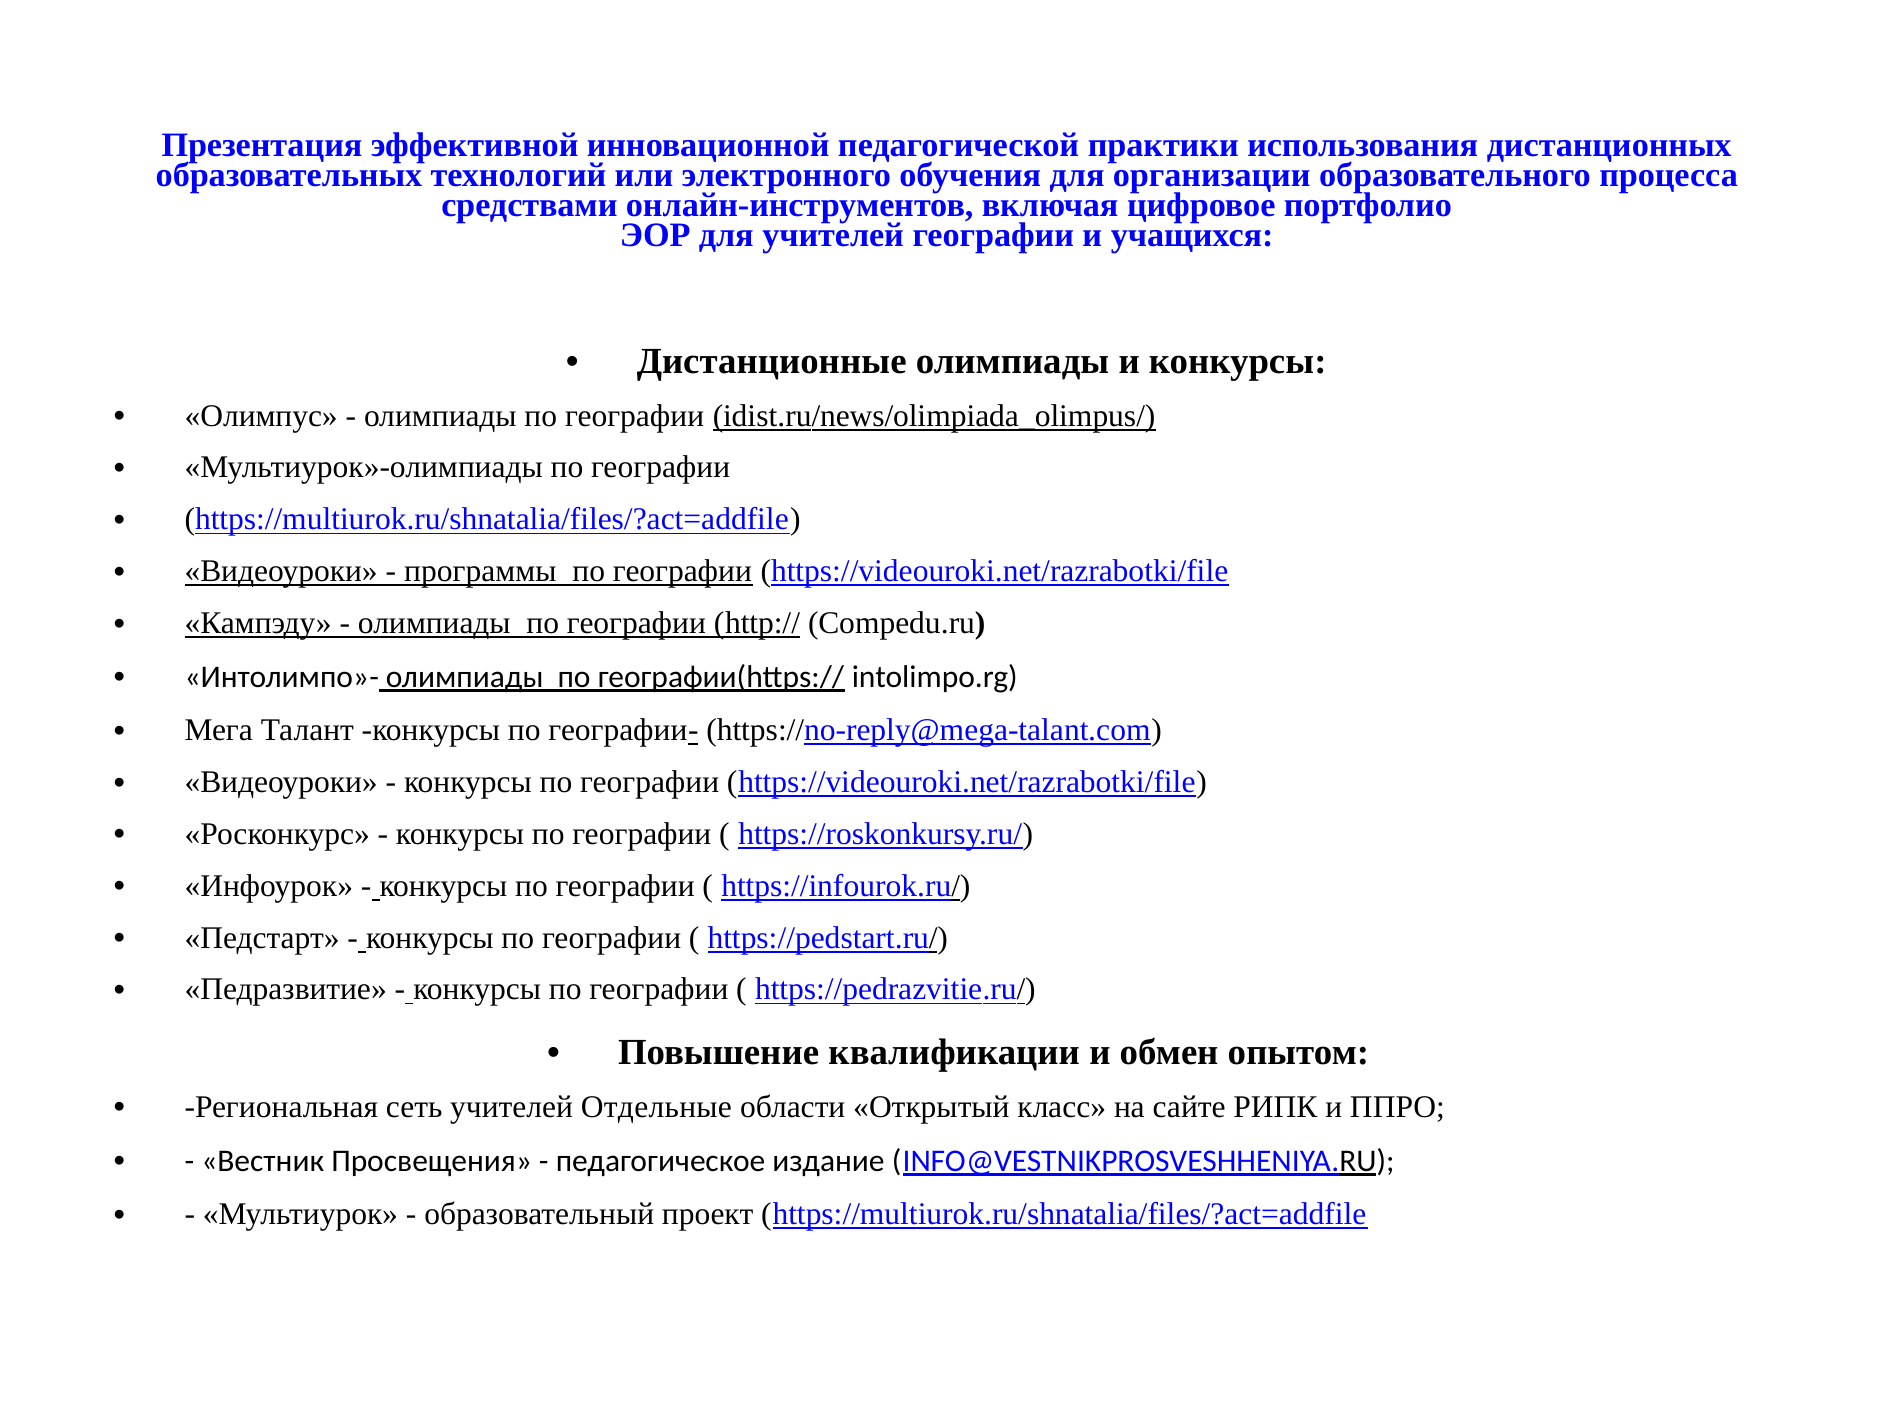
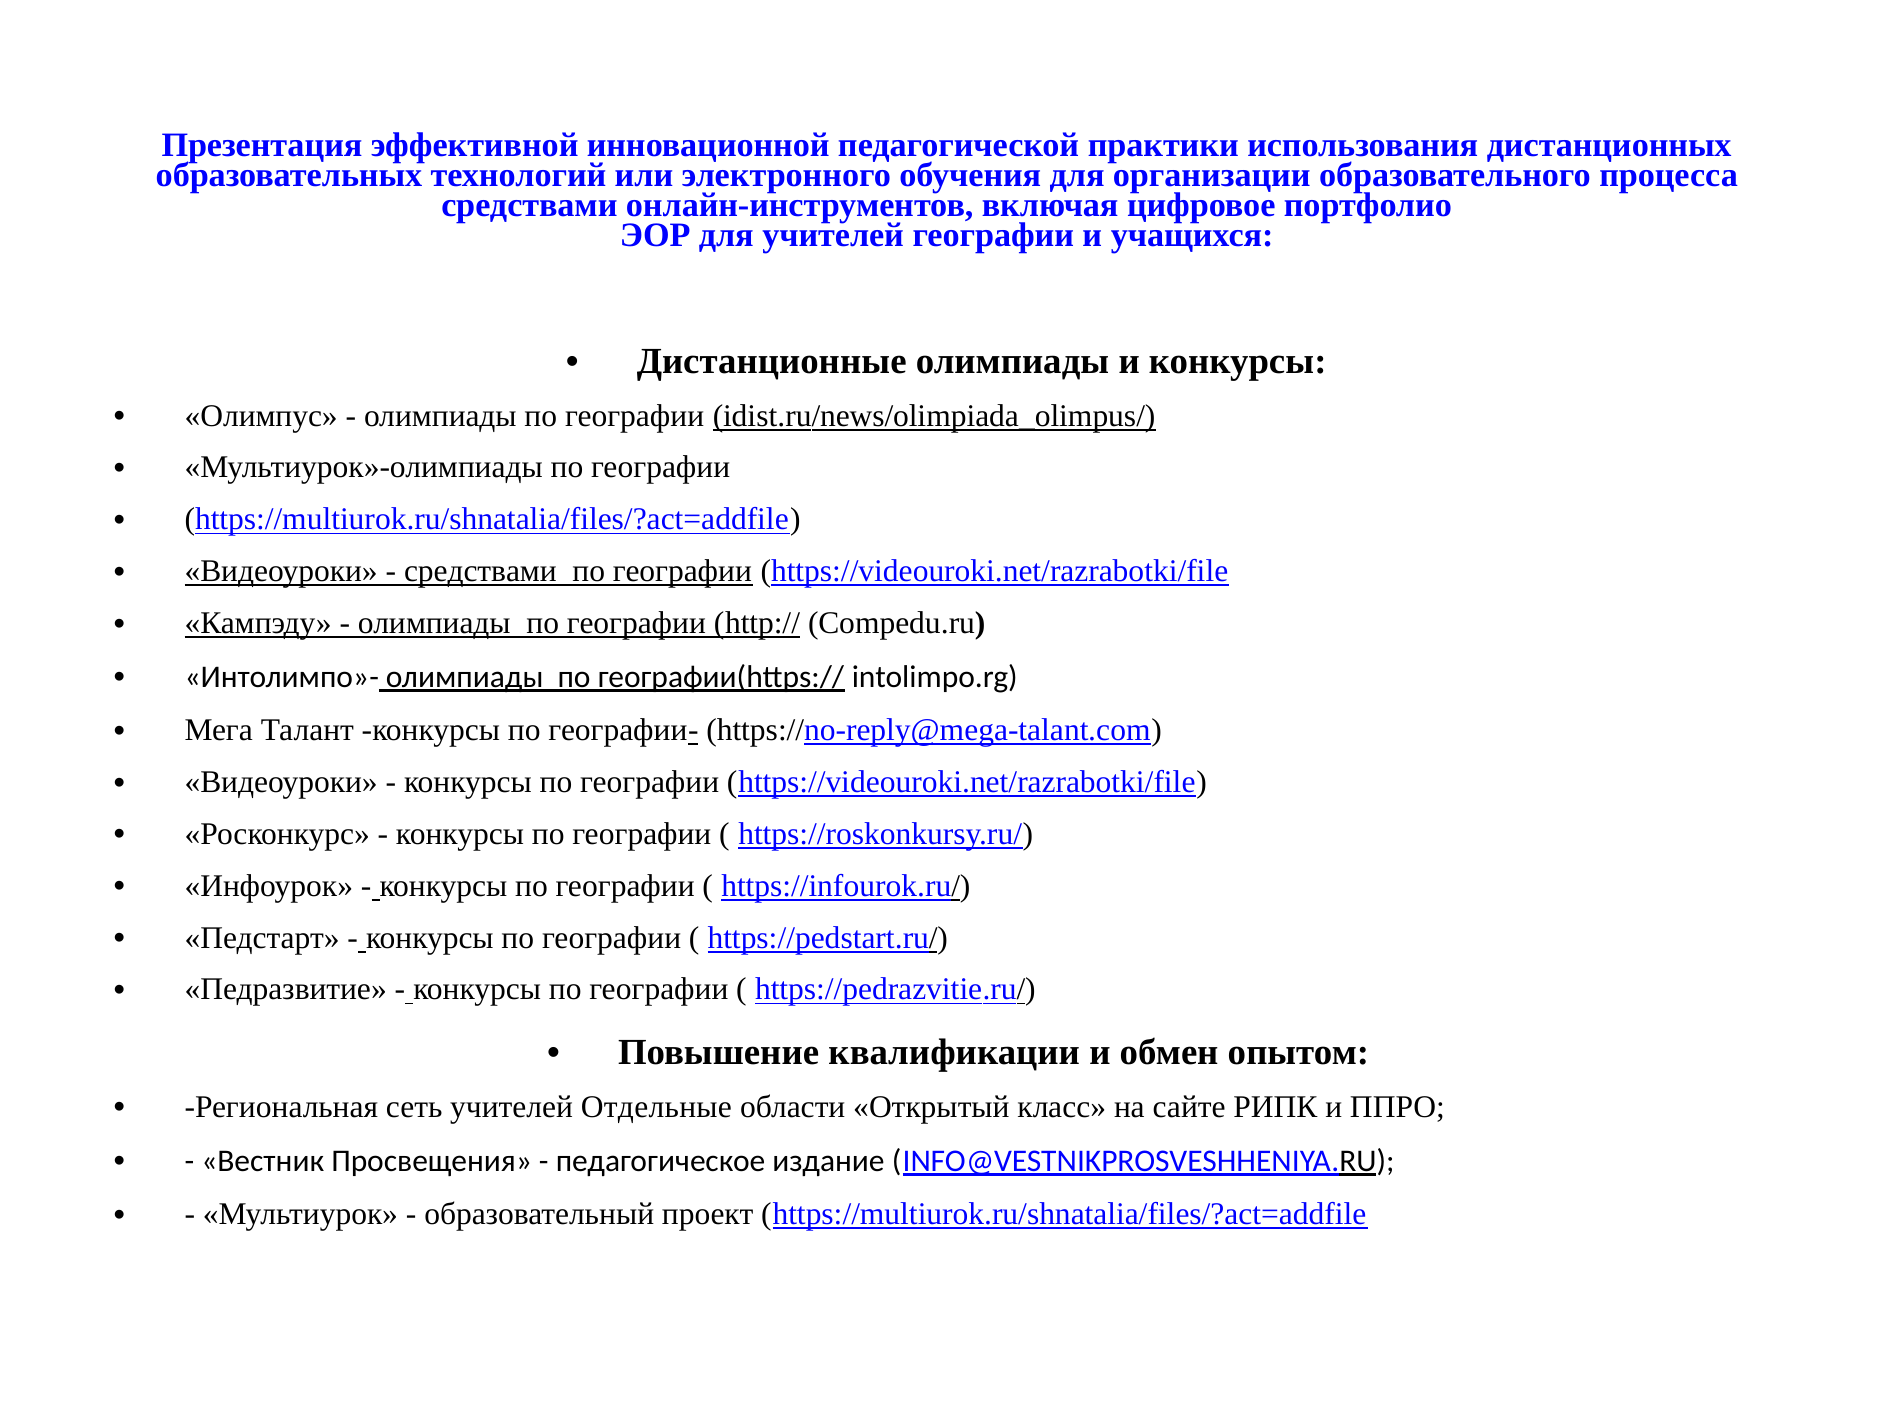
программы: программы -> средствами (480, 572)
